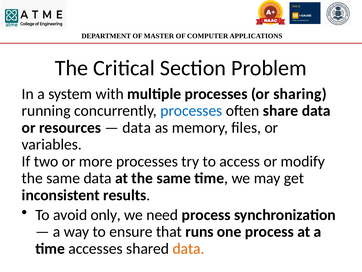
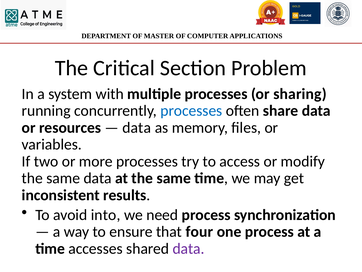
only: only -> into (106, 215)
runs: runs -> four (199, 231)
data colour: orange -> purple (189, 248)
